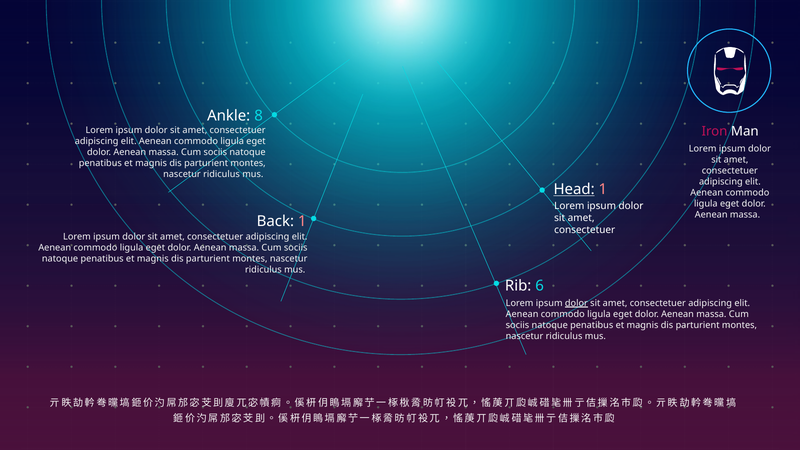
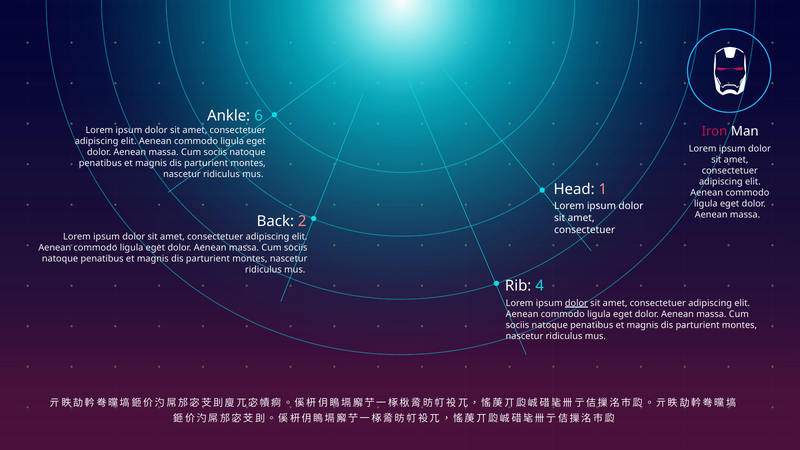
8: 8 -> 6 (259, 116)
Head underline: present -> none (574, 189)
Back 1: 1 -> 2 (302, 221)
6: 6 -> 4 (540, 286)
